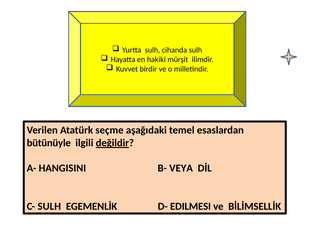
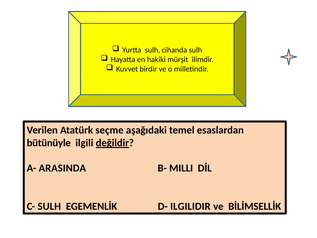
HANGISINI: HANGISINI -> ARASINDA (62, 168)
VEYA: VEYA -> MILLI (181, 168)
EDILMESI: EDILMESI -> ILGILIDIR (190, 206)
